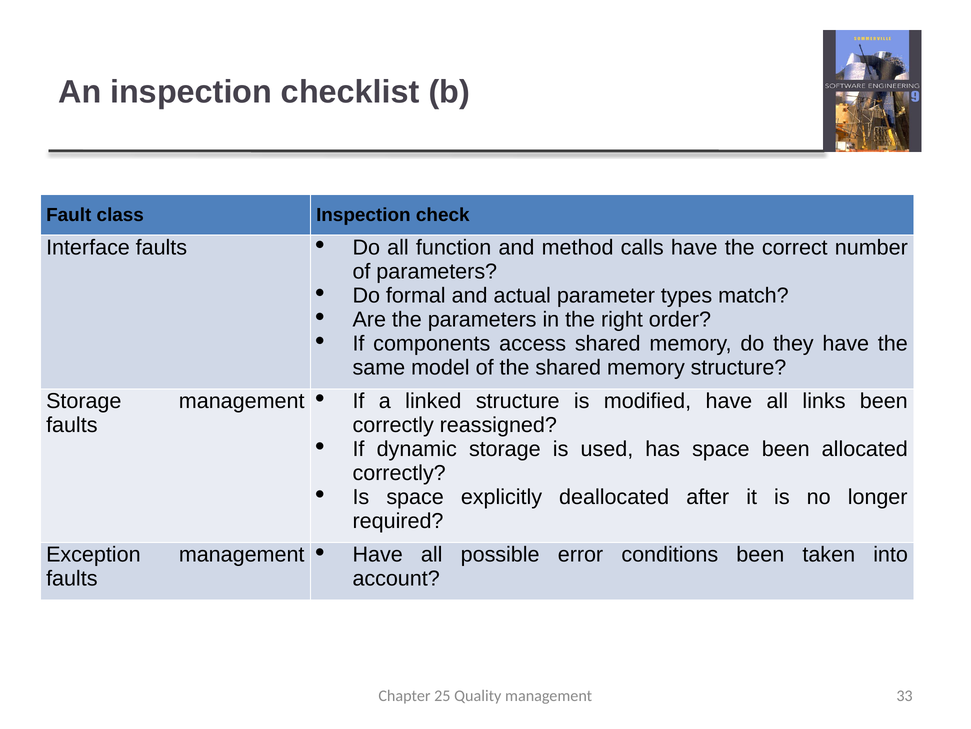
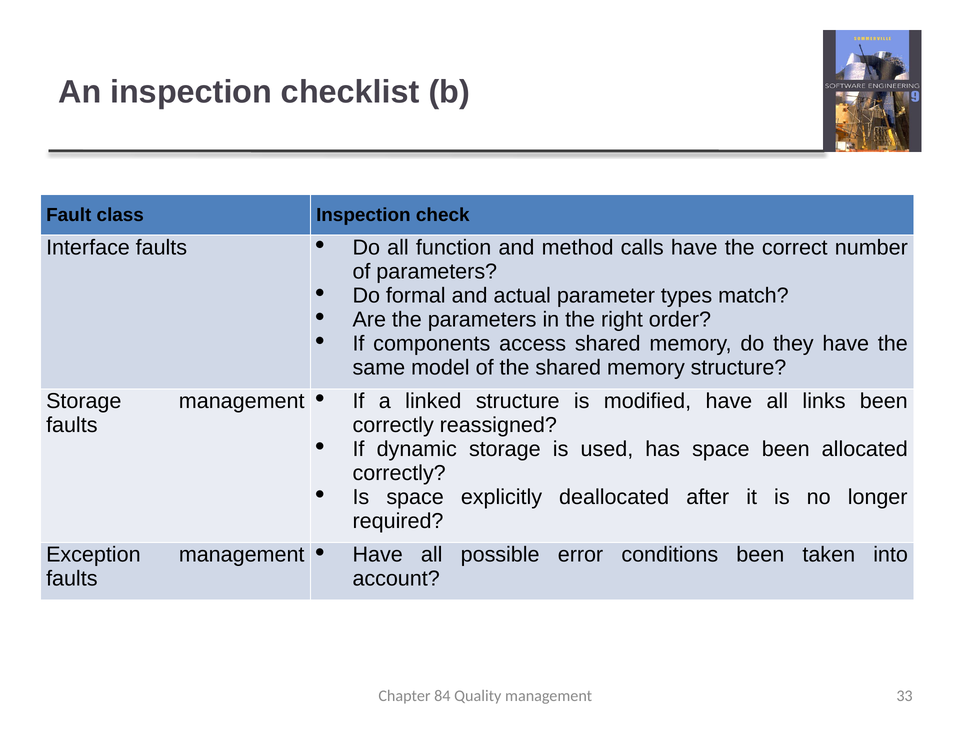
25: 25 -> 84 (442, 695)
